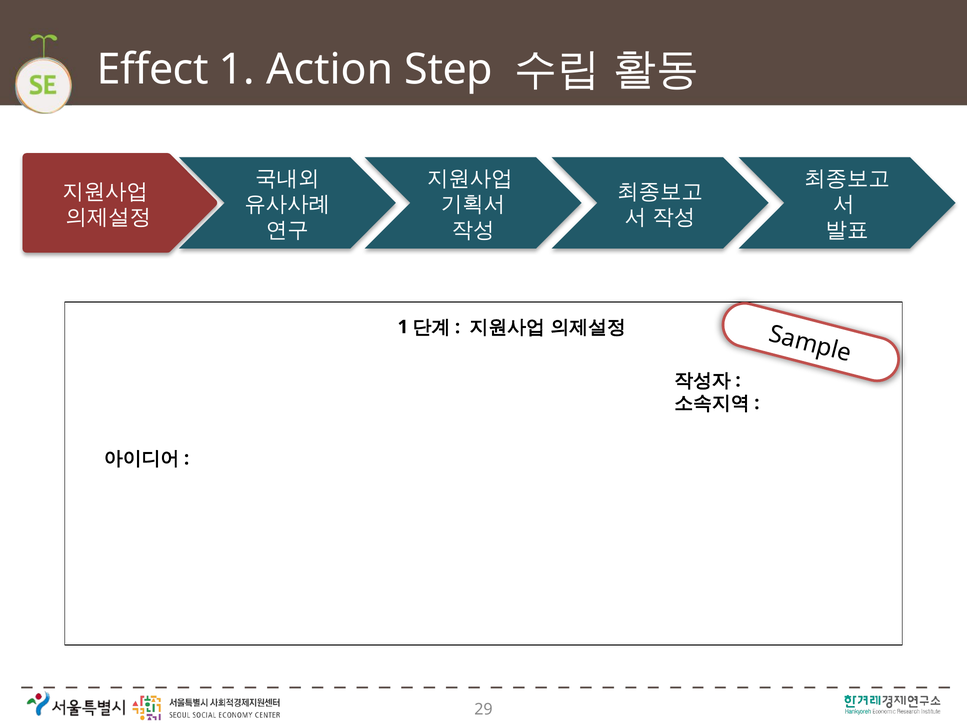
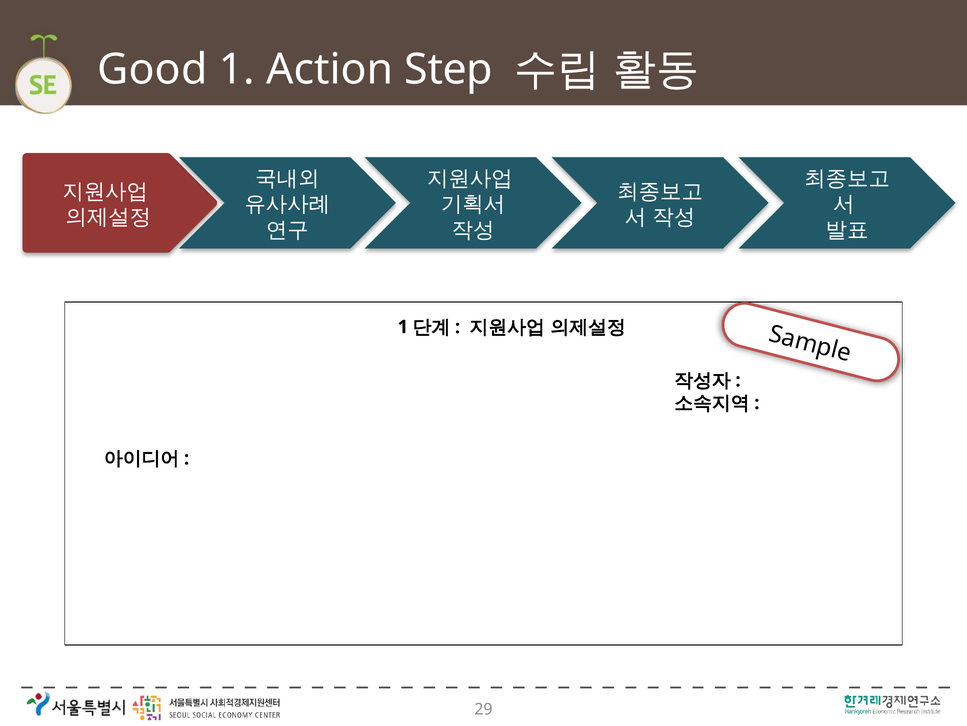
Effect: Effect -> Good (152, 69)
